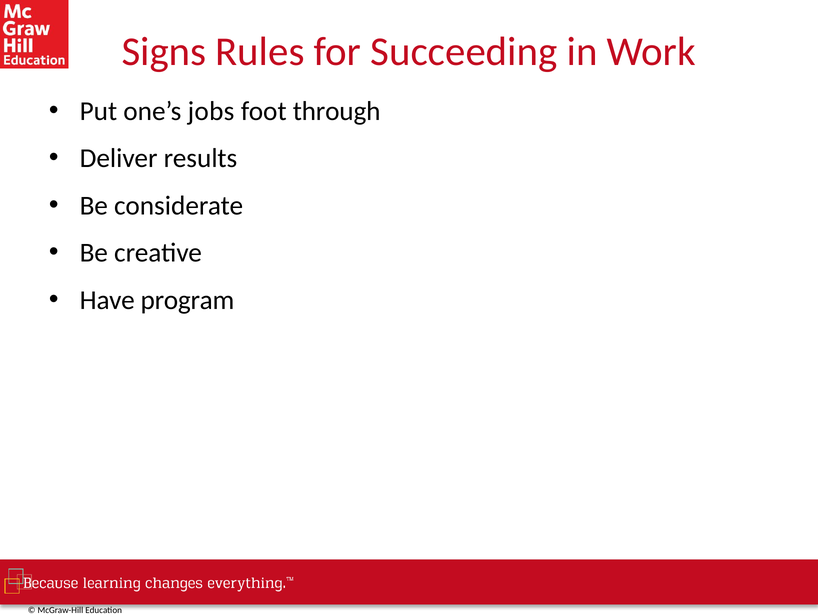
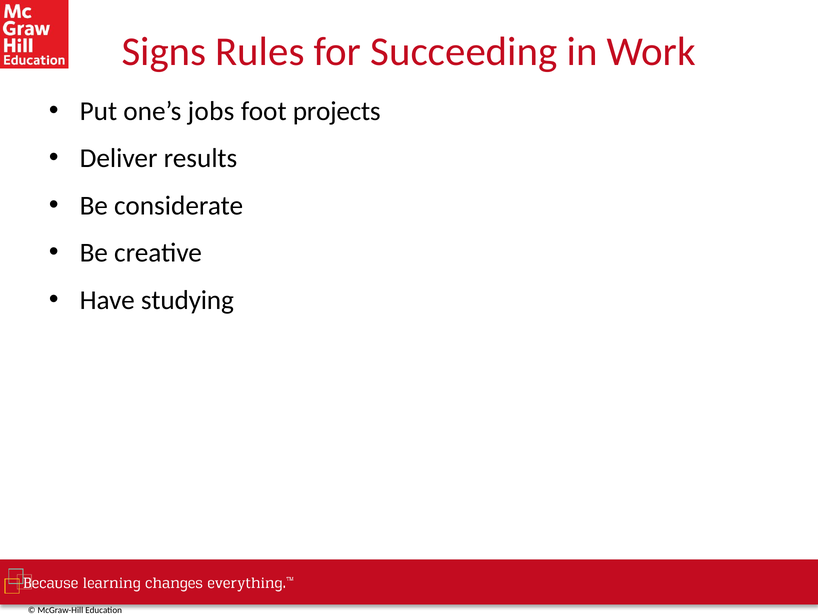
through: through -> projects (337, 111)
program: program -> studying (187, 300)
